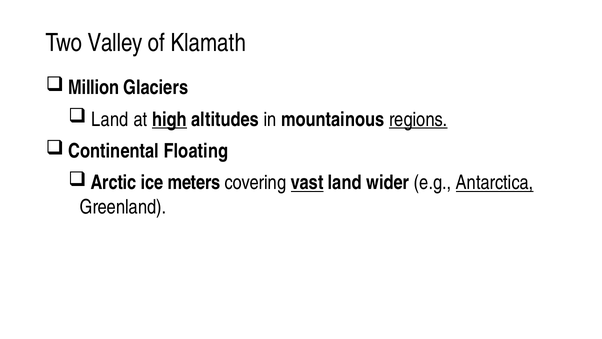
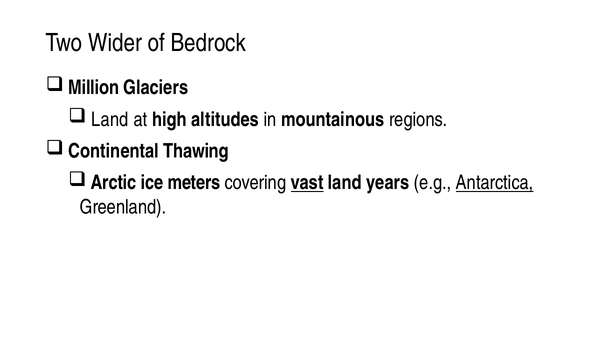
Valley: Valley -> Wider (115, 43)
Klamath: Klamath -> Bedrock (208, 43)
high underline: present -> none (169, 119)
regions underline: present -> none (418, 119)
Floating: Floating -> Thawing (196, 151)
wider: wider -> years (388, 183)
